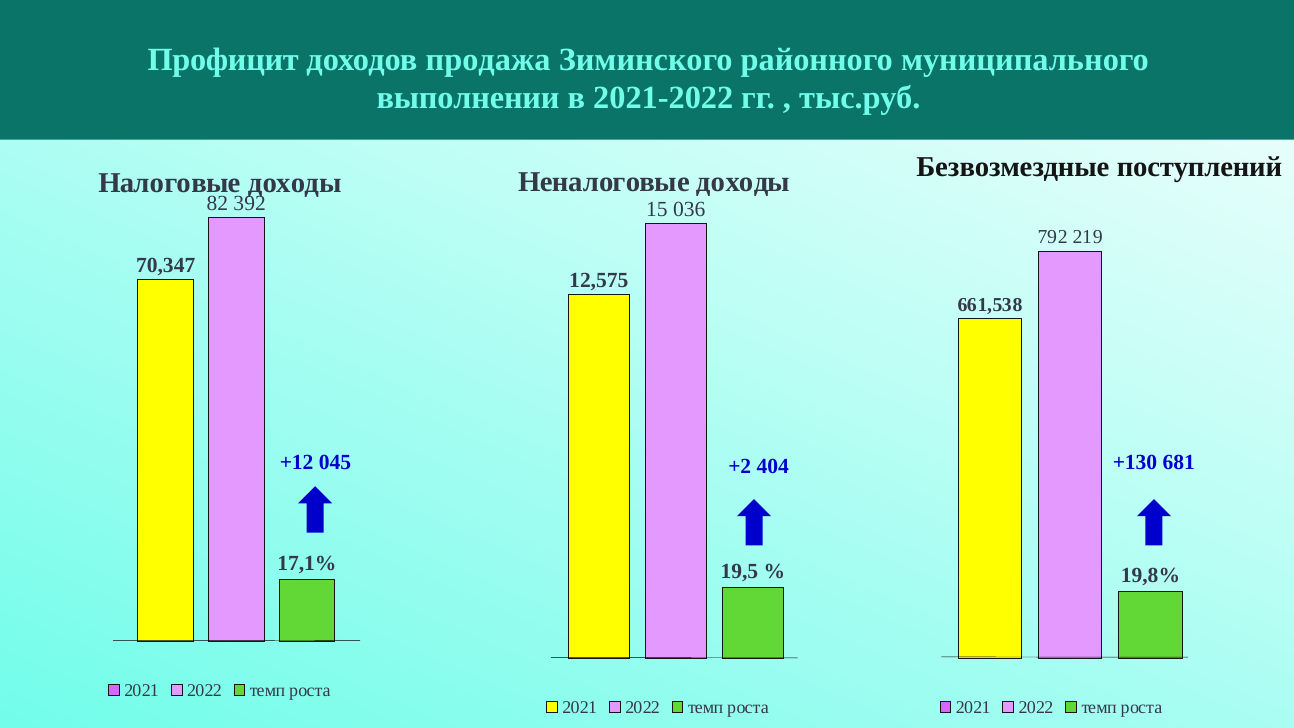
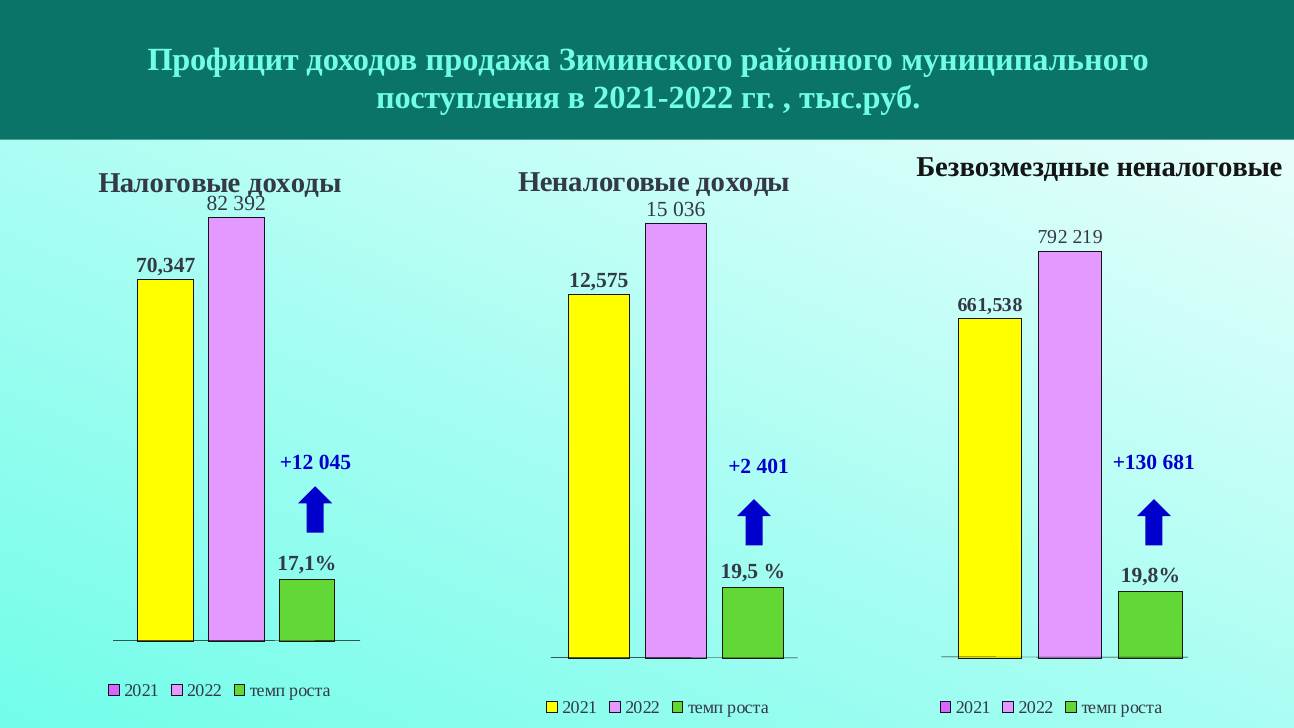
выполнении: выполнении -> поступления (468, 98)
Безвозмездные поступлений: поступлений -> неналоговые (1199, 167)
404: 404 -> 401 (773, 466)
